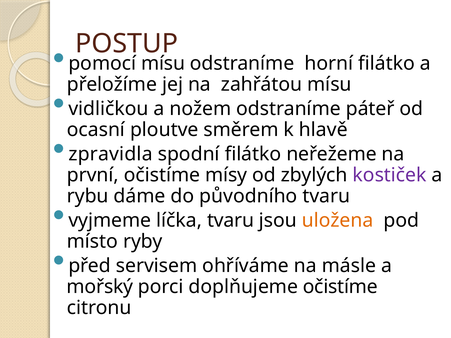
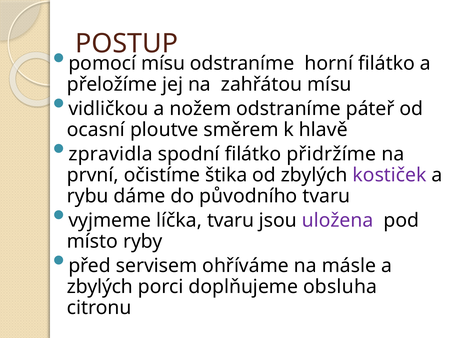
neřežeme: neřežeme -> přidržíme (331, 154)
mísy: mísy -> štika (226, 175)
uložena colour: orange -> purple (338, 221)
mořský: mořský -> zbylých (100, 287)
doplňujeme očistíme: očistíme -> obsluha (340, 287)
